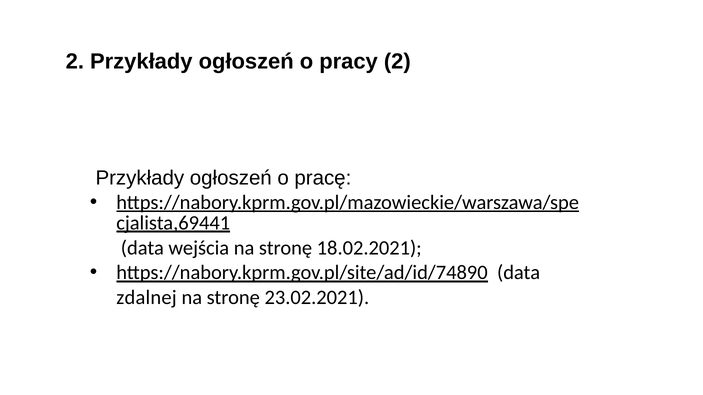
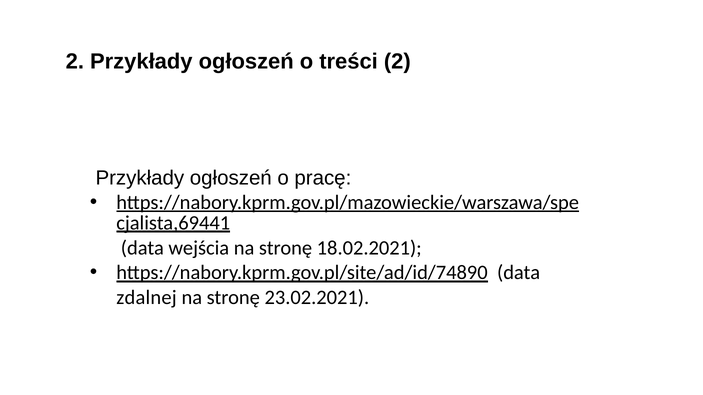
pracy: pracy -> treści (349, 62)
